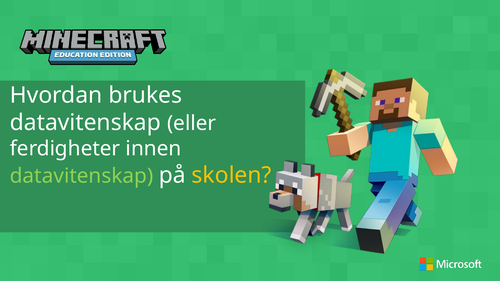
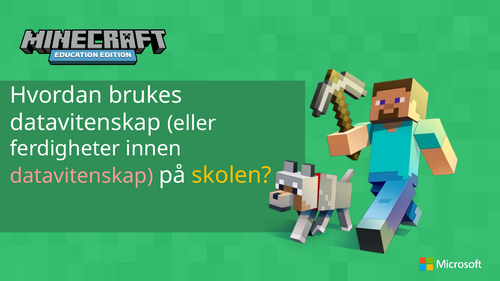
datavitenskap colour: light green -> pink (82, 176)
